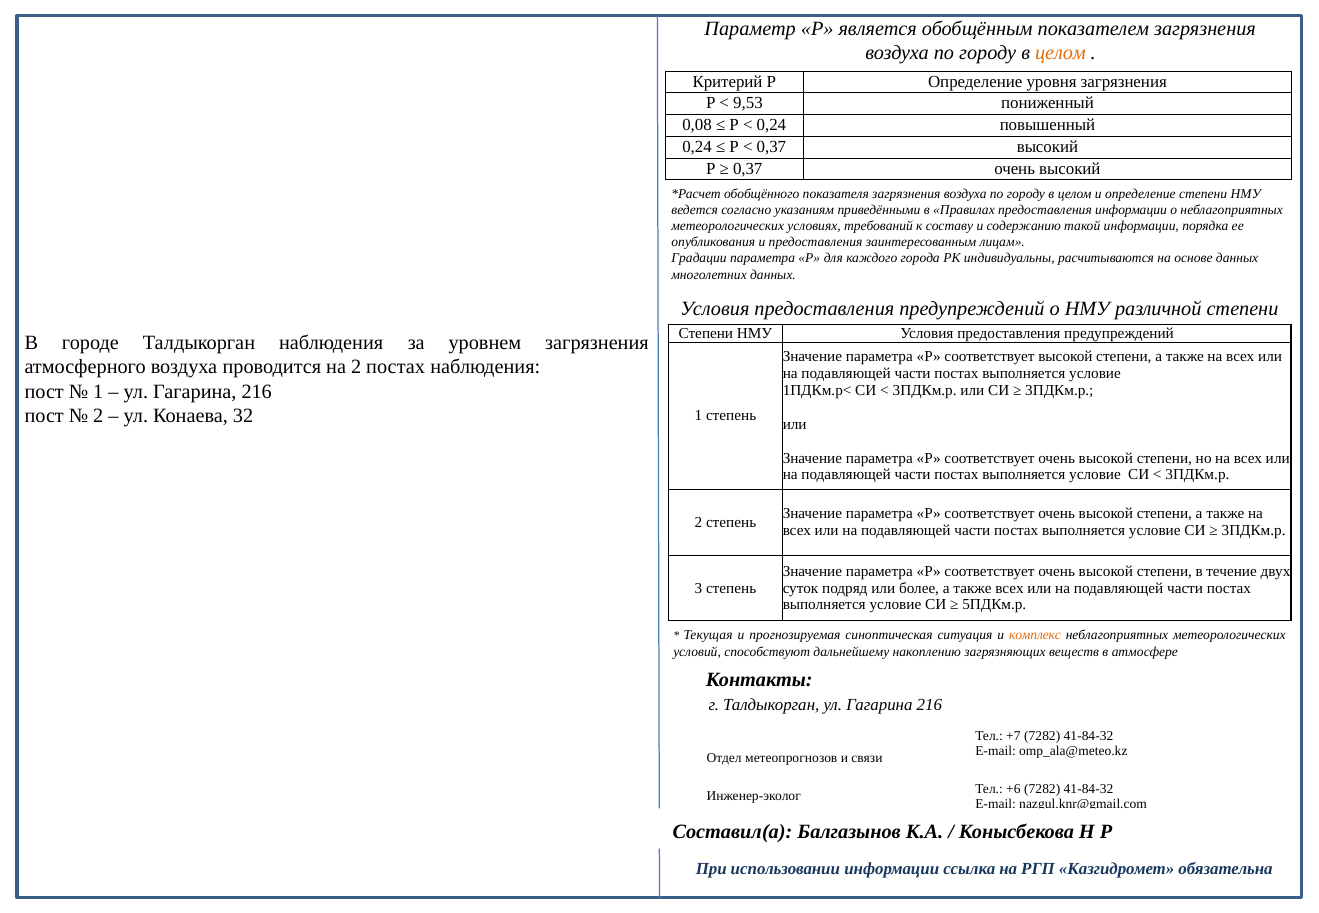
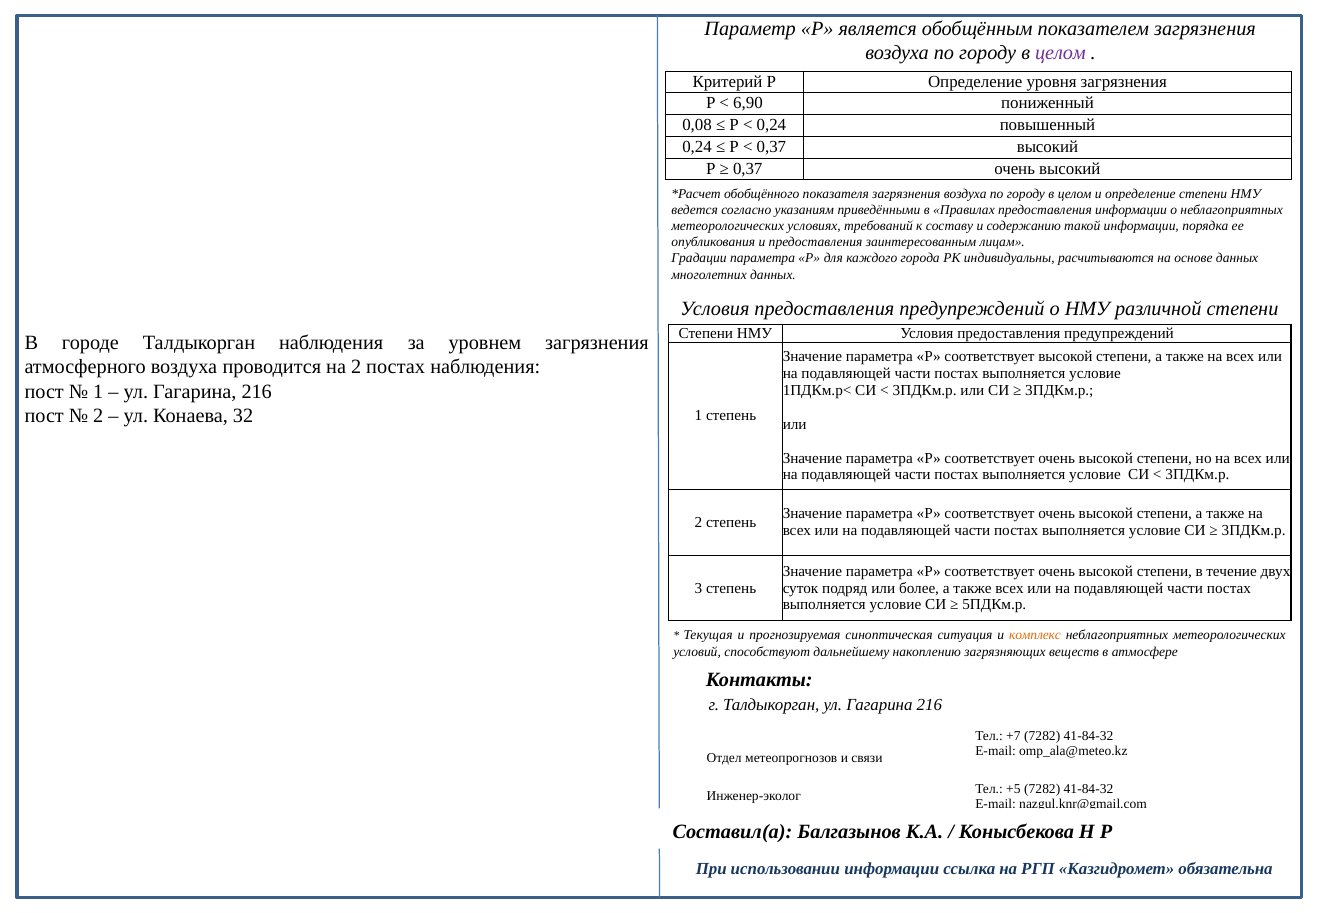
целом colour: orange -> purple (1060, 53)
9,53: 9,53 -> 6,90 (748, 103)
+6: +6 -> +5 (1013, 789)
